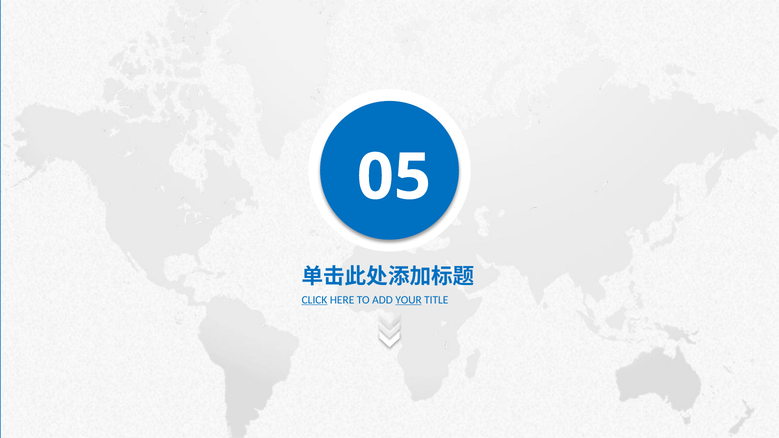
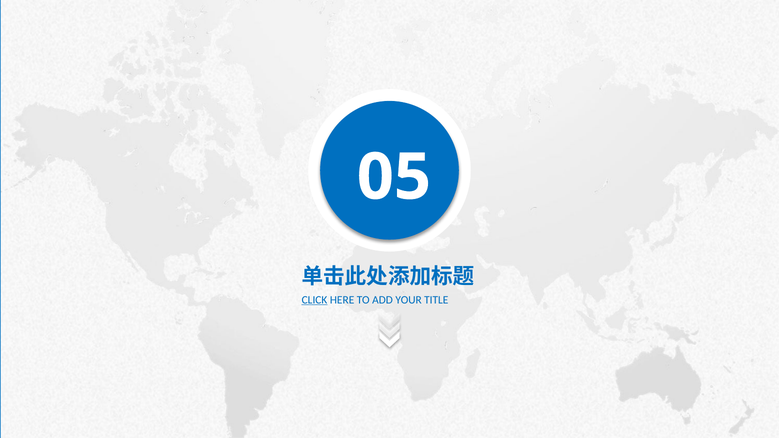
YOUR underline: present -> none (409, 300)
